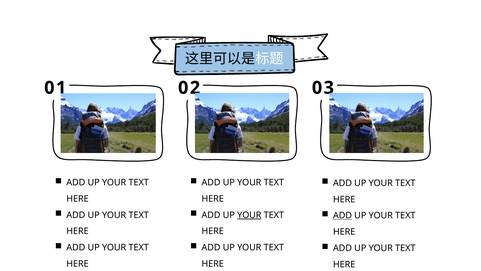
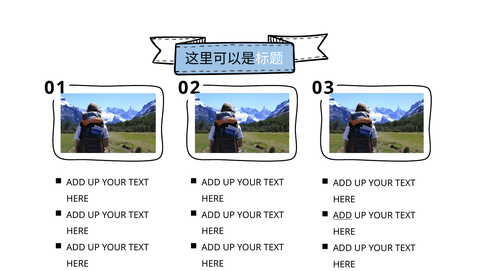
YOUR underline: present -> none (249, 215)
